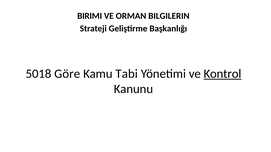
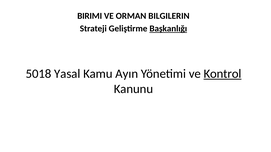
Başkanlığı underline: none -> present (168, 29)
Göre: Göre -> Yasal (67, 74)
Tabi: Tabi -> Ayın (127, 74)
